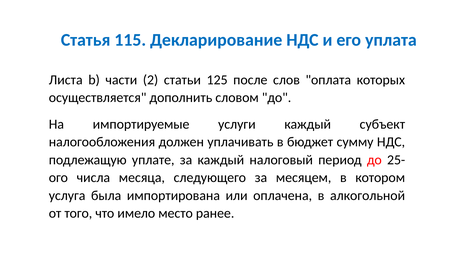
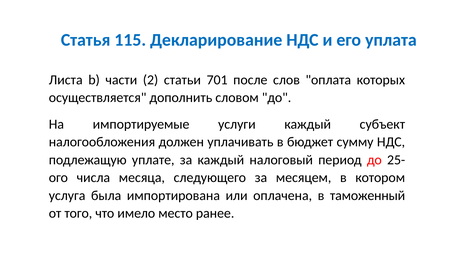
125: 125 -> 701 (217, 80)
алкогольной: алкогольной -> таможенный (368, 195)
